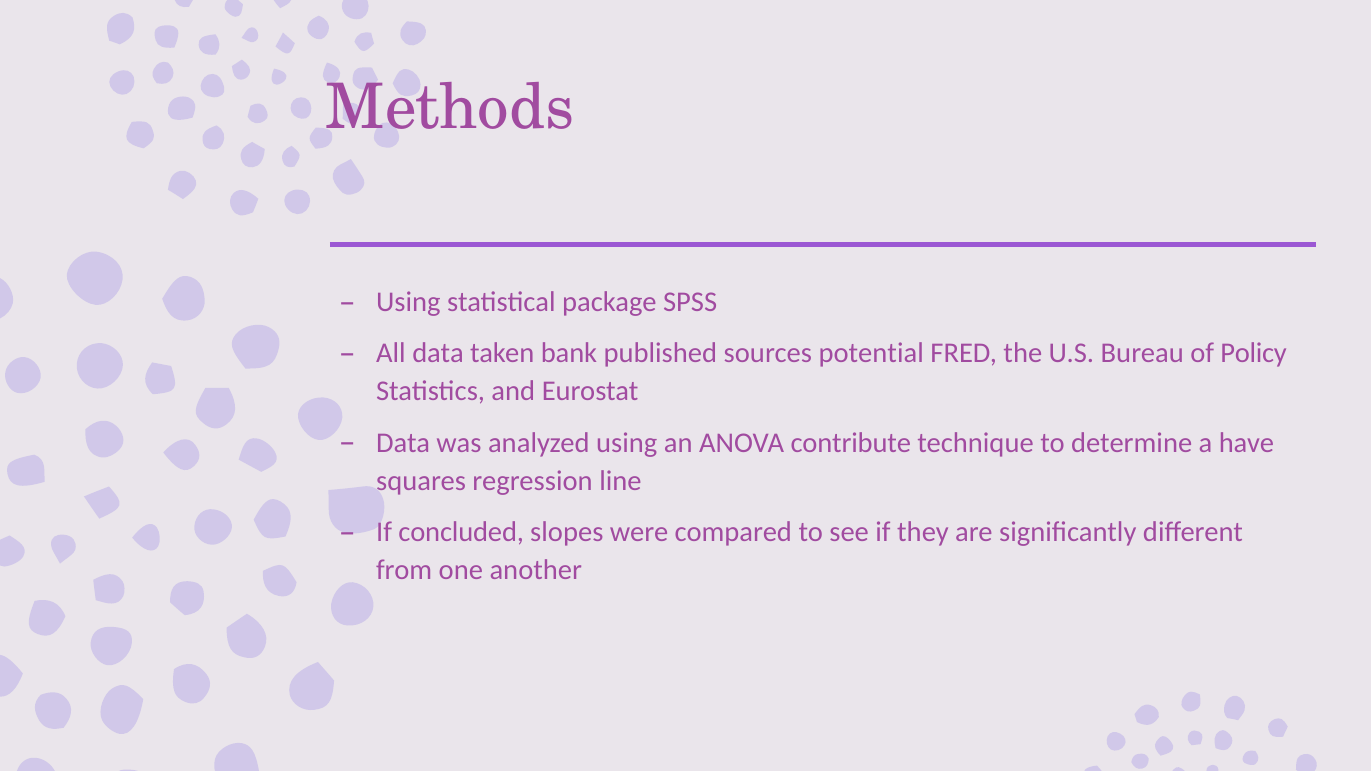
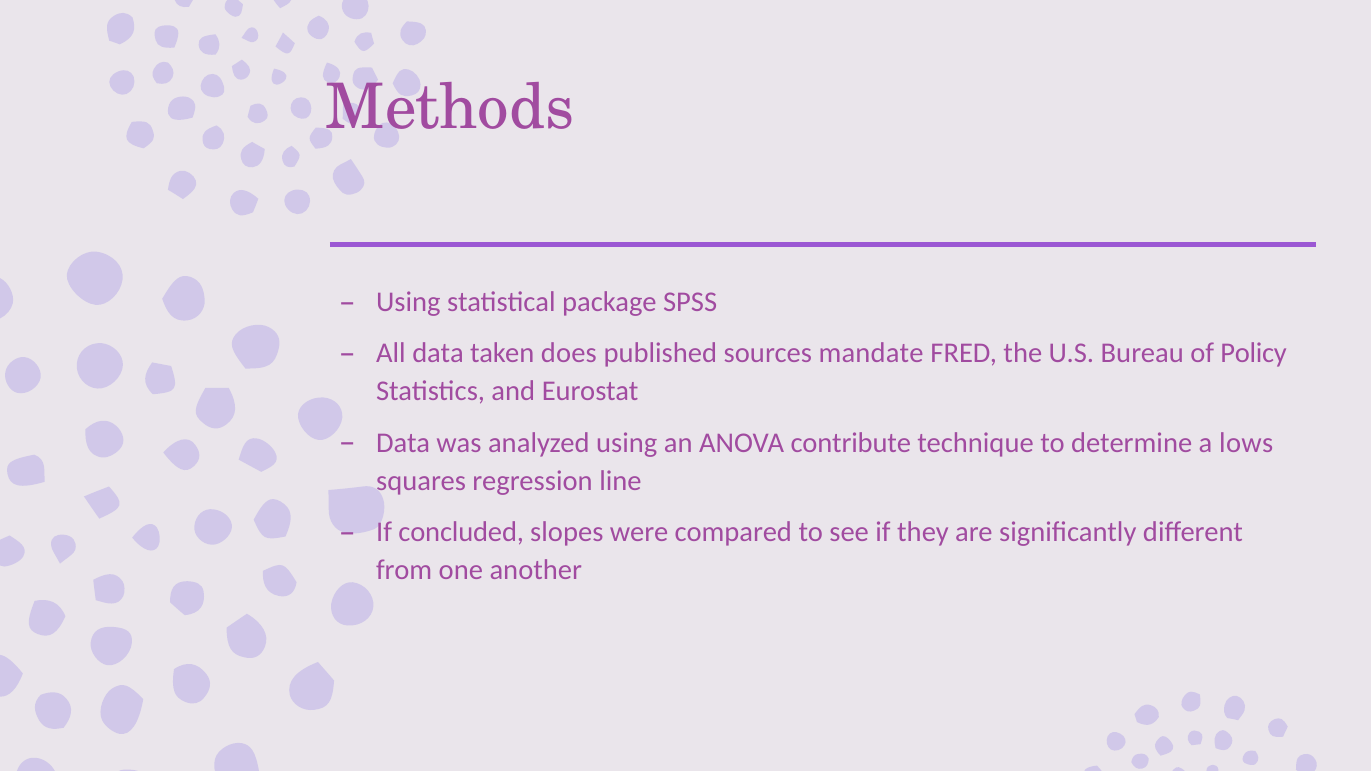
bank: bank -> does (569, 354)
potential: potential -> mandate (871, 354)
have: have -> lows (1246, 443)
